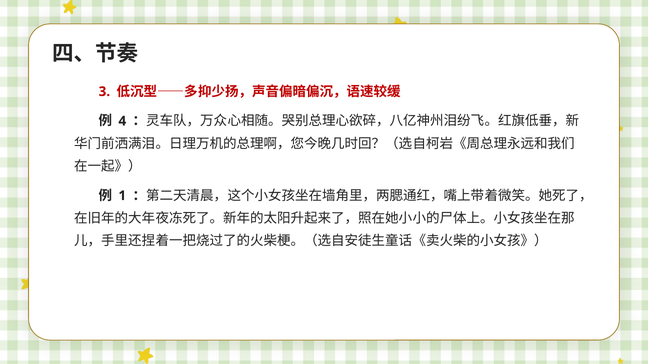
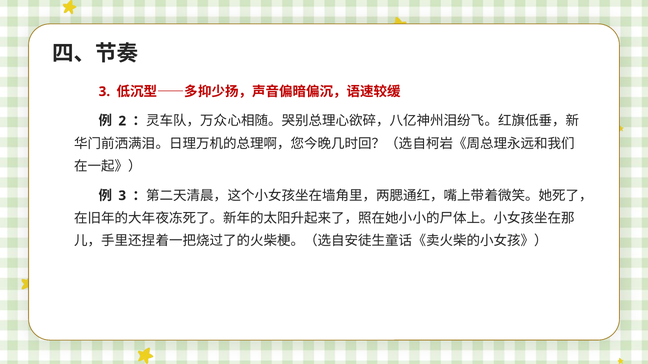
4: 4 -> 2 (122, 121)
1: 1 -> 3 (122, 196)
